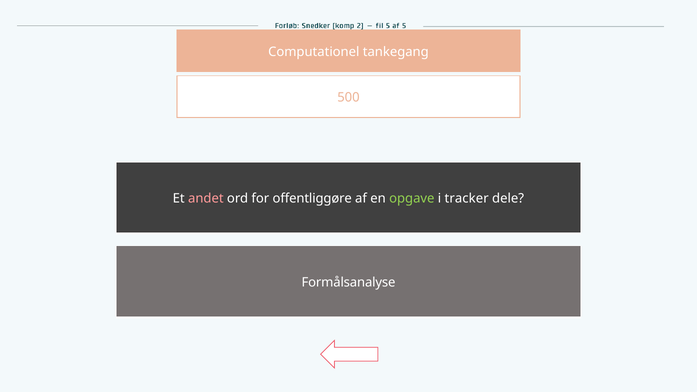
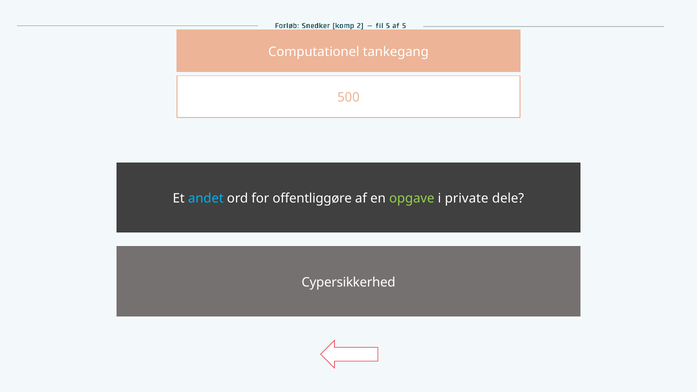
andet colour: pink -> light blue (206, 199)
tracker: tracker -> private (467, 199)
Formålsanalyse: Formålsanalyse -> Cypersikkerhed (349, 282)
